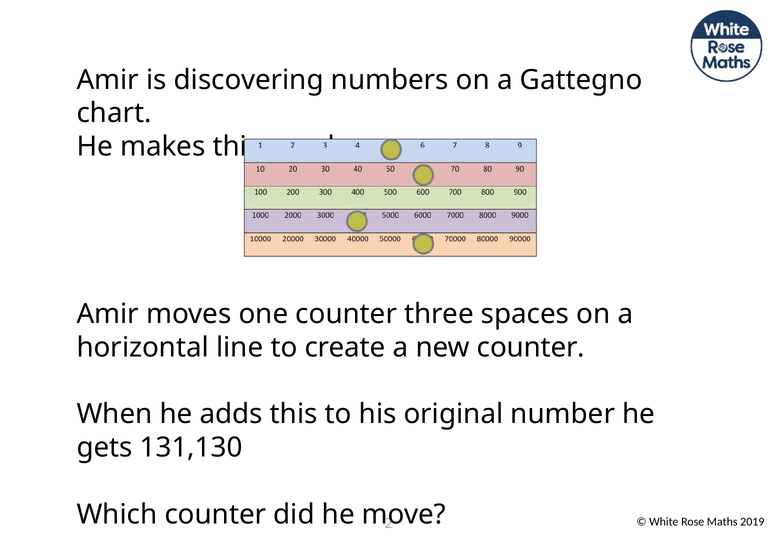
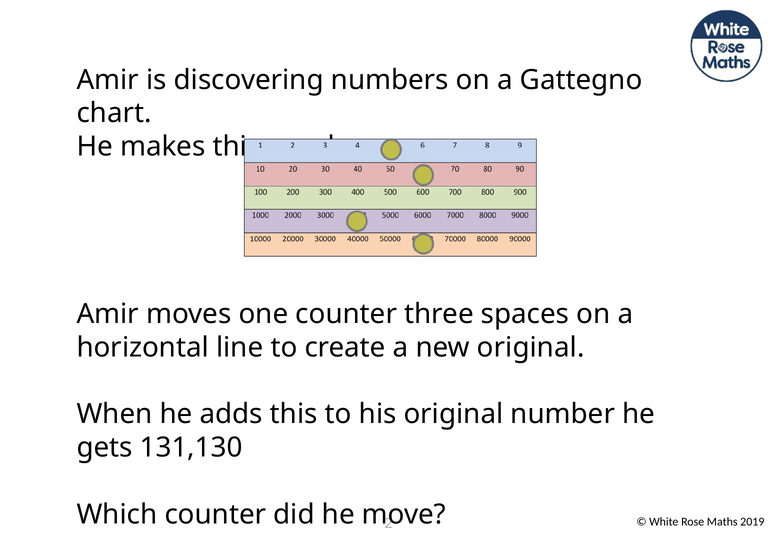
new counter: counter -> original (531, 347)
